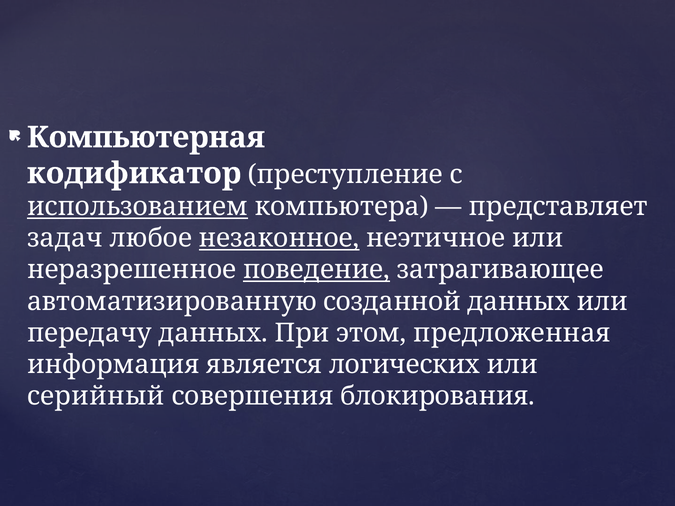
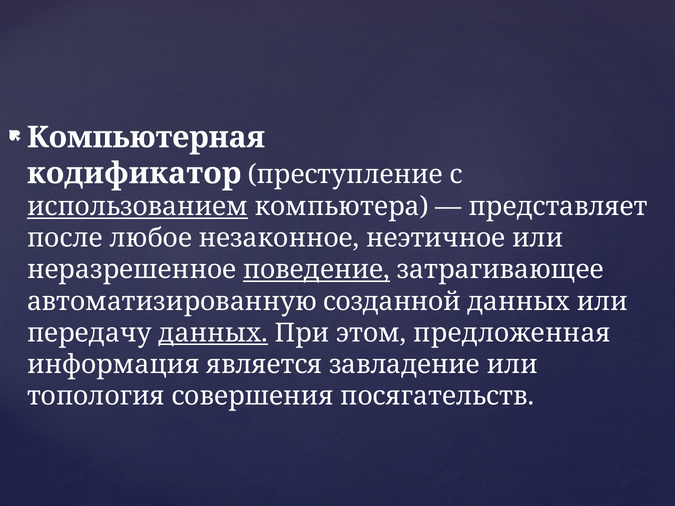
задач: задач -> после (65, 238)
незаконное underline: present -> none (279, 238)
данных underline: none -> present (213, 333)
логических: логических -> завладение (405, 365)
серийный: серийный -> топология (96, 396)
блокирования: блокирования -> посягательств (437, 396)
